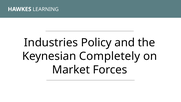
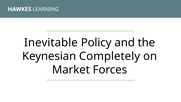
Industries: Industries -> Inevitable (51, 43)
